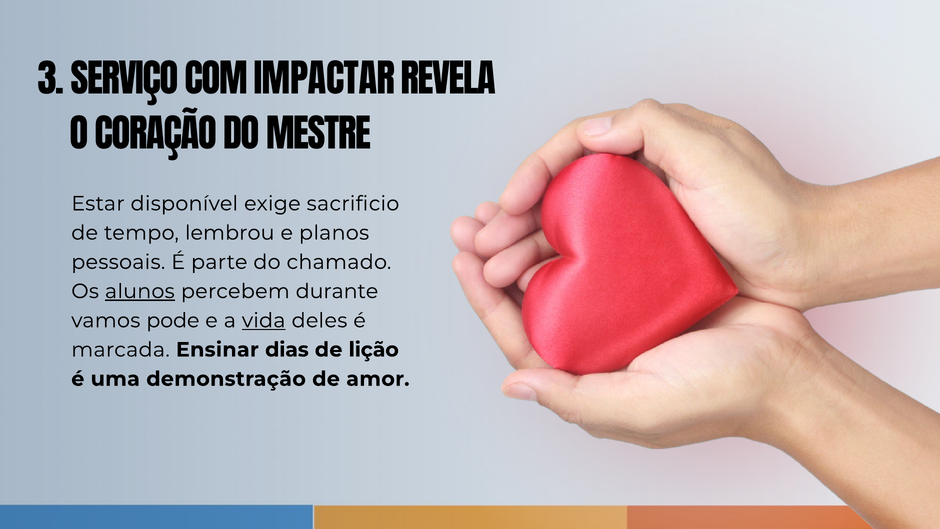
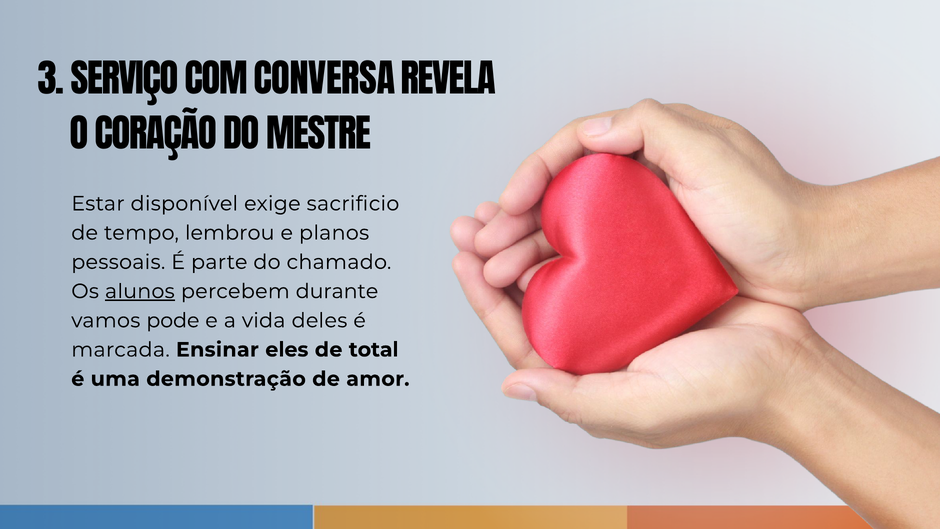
IMPACTAR: IMPACTAR -> CONVERSA (324, 81)
vida underline: present -> none (264, 320)
dias: dias -> eles (287, 350)
lição: lição -> total (374, 350)
